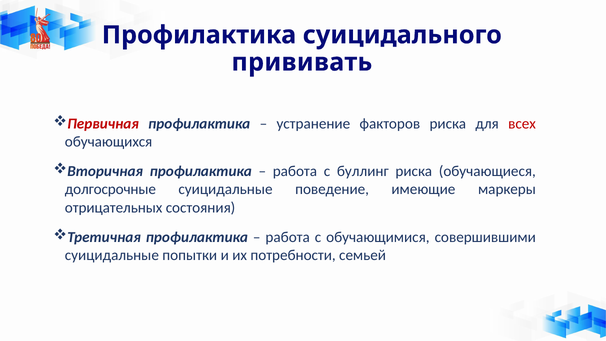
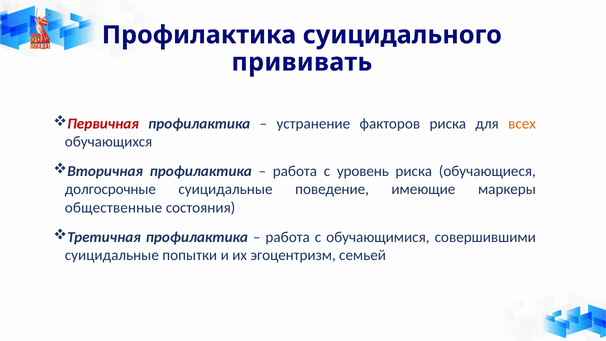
всех colour: red -> orange (522, 123)
буллинг: буллинг -> уровень (363, 171)
отрицательных: отрицательных -> общественные (114, 208)
потребности: потребности -> эгоцентризм (293, 255)
